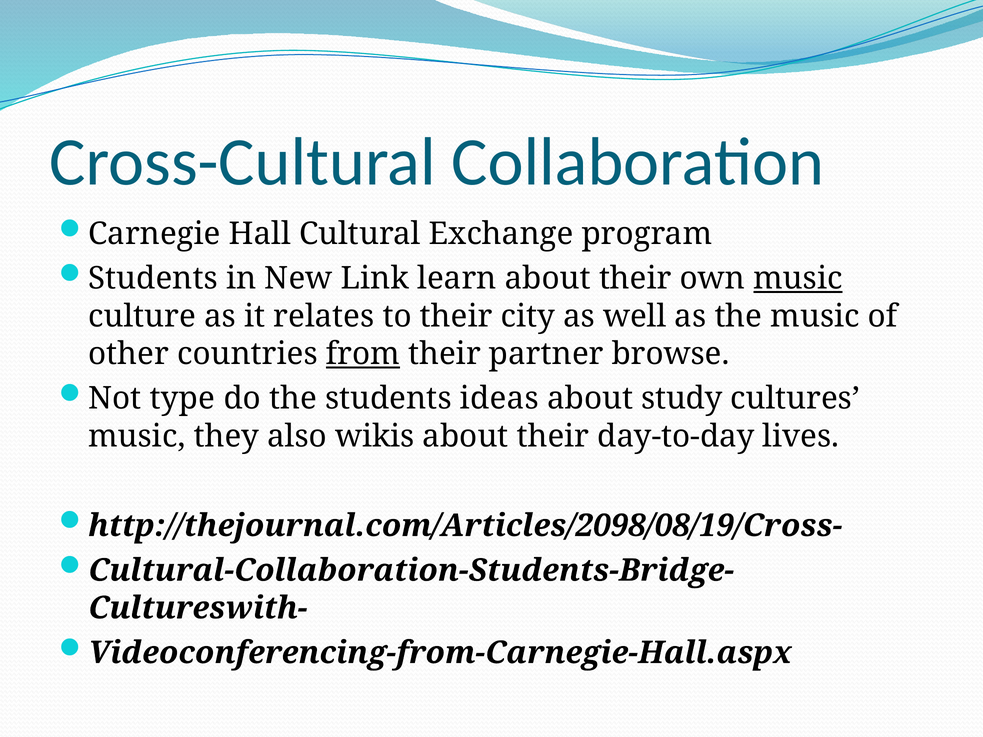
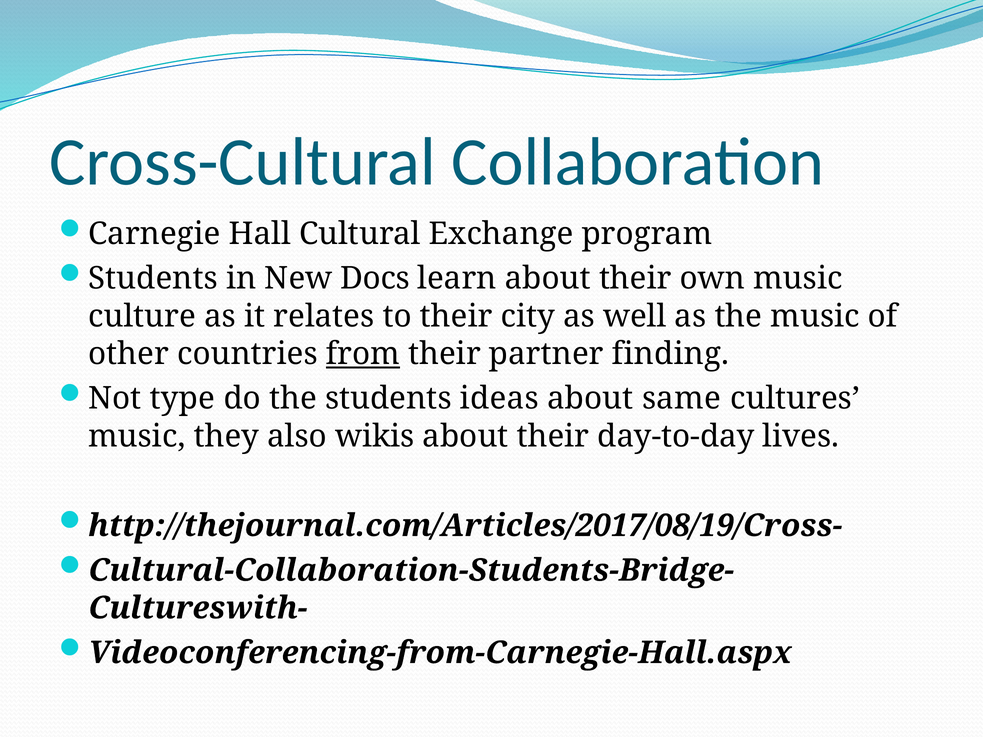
Link: Link -> Docs (375, 279)
music underline: present -> none (798, 279)
browse: browse -> finding (670, 354)
study: study -> same (682, 399)
http://thejournal.com/Articles/2098/08/19/Cross-: http://thejournal.com/Articles/2098/08/19/Cross- -> http://thejournal.com/Articles/2017/08/19/Cross- (465, 526)
